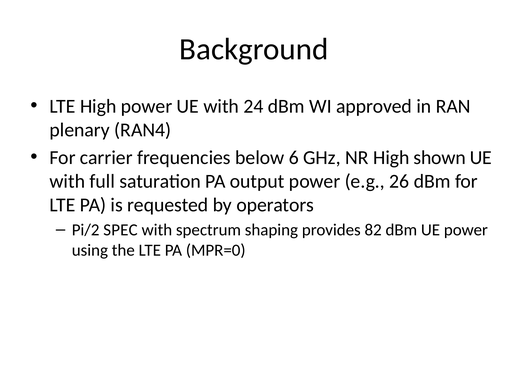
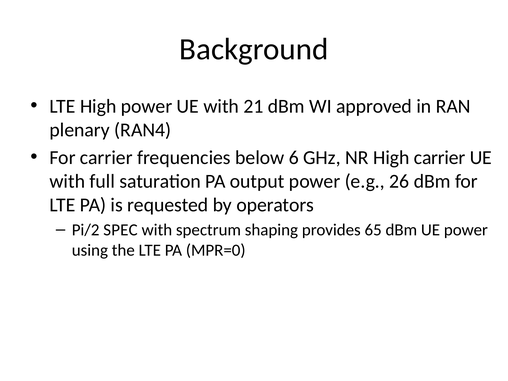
24: 24 -> 21 (253, 106)
High shown: shown -> carrier (440, 157)
82: 82 -> 65 (373, 230)
